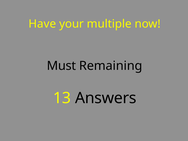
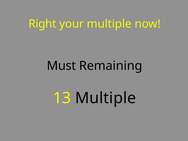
Have: Have -> Right (42, 24)
13 Answers: Answers -> Multiple (106, 98)
